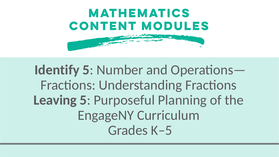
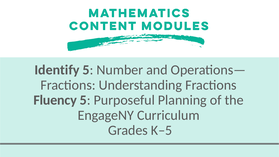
Leaving: Leaving -> Fluency (55, 100)
